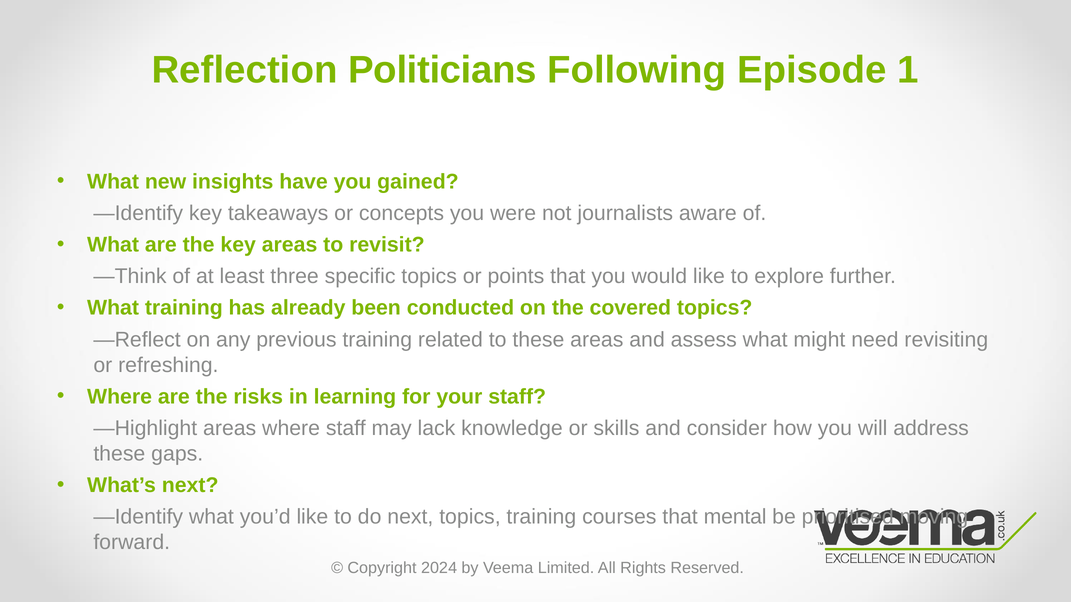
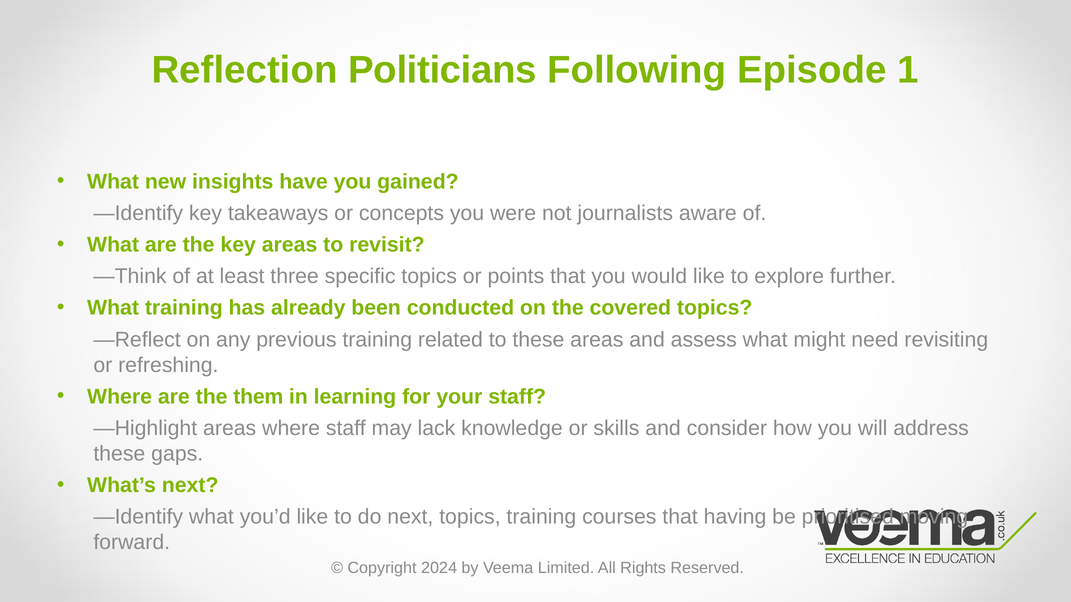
risks: risks -> them (258, 397)
mental: mental -> having (735, 517)
